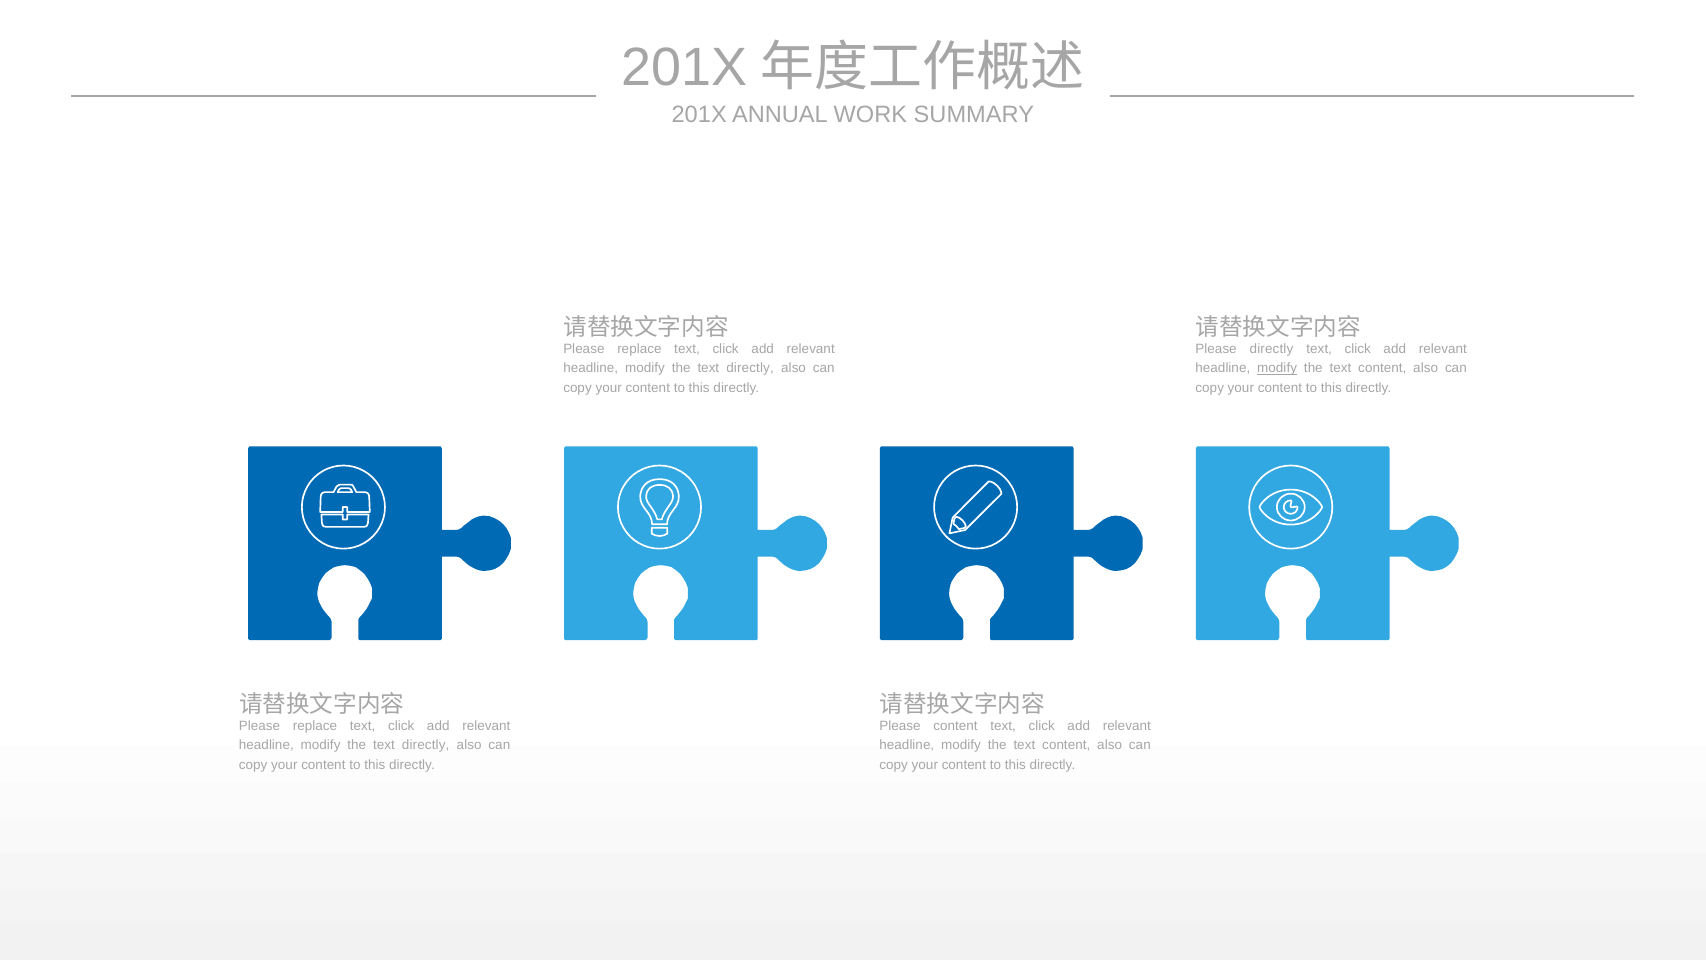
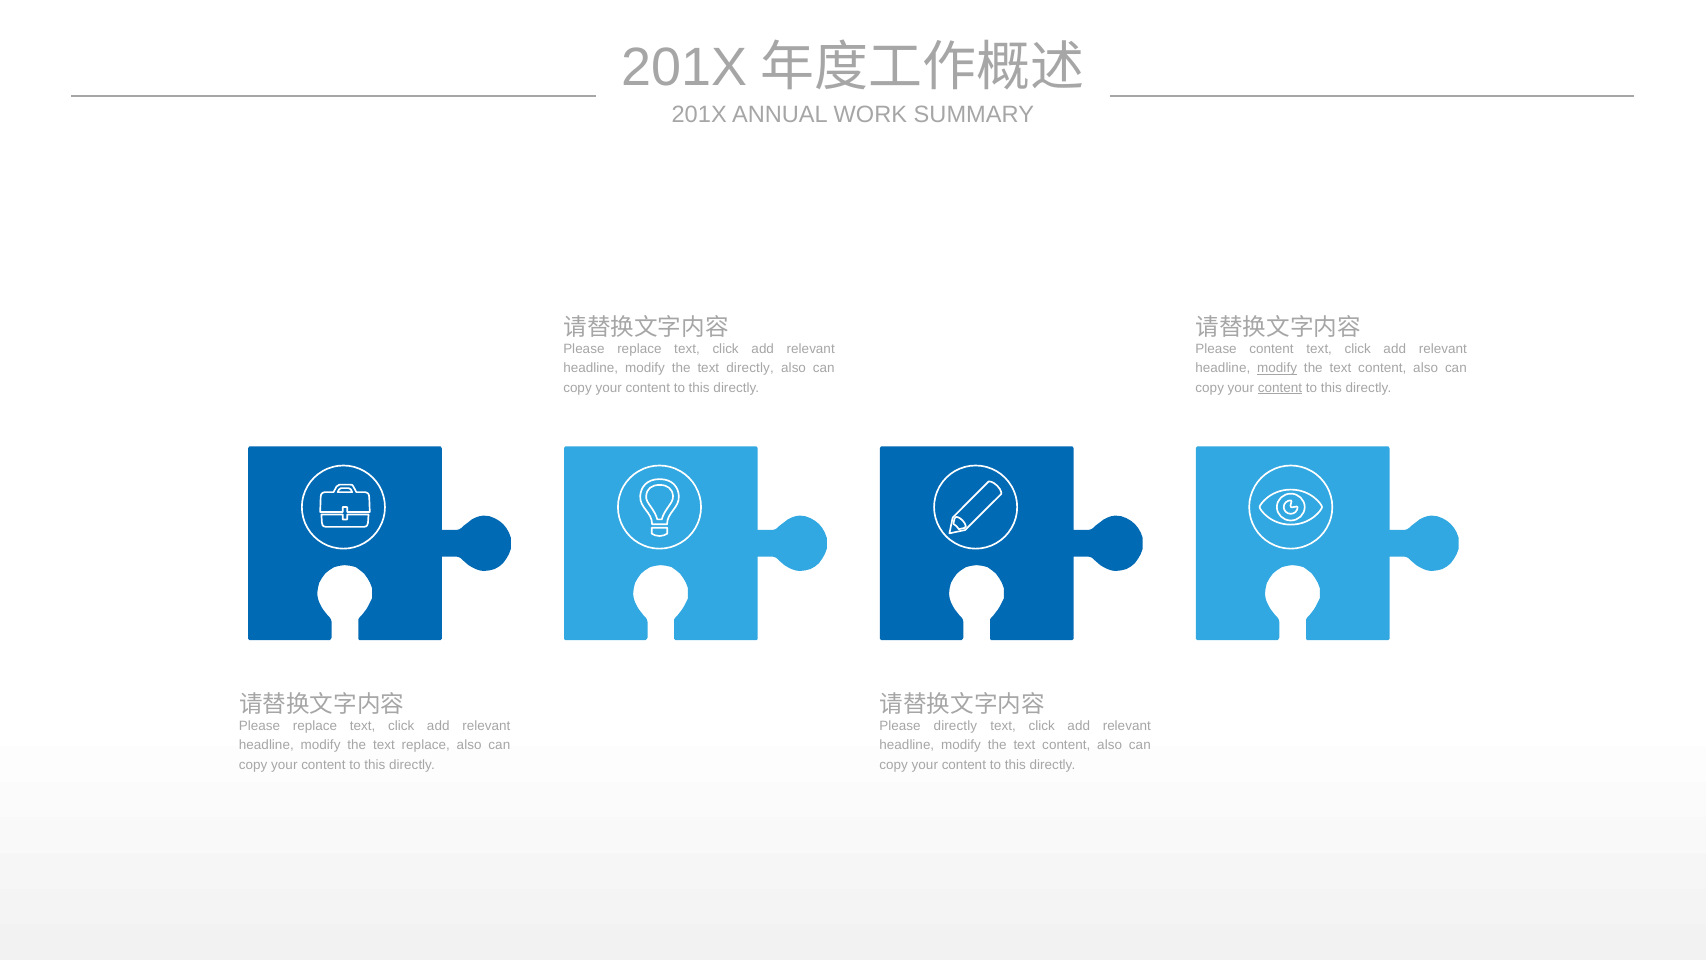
Please directly: directly -> content (1272, 349)
content underline: none -> present (1280, 388)
Please content: content -> directly (955, 726)
directly: directly -> replace (426, 745)
